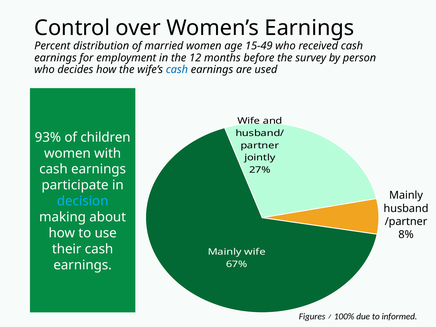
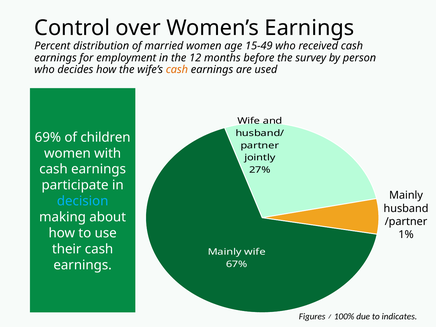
cash colour: blue -> orange (177, 70)
93%: 93% -> 69% (48, 137)
8%: 8% -> 1% (406, 235)
informed: informed -> indicates (399, 317)
